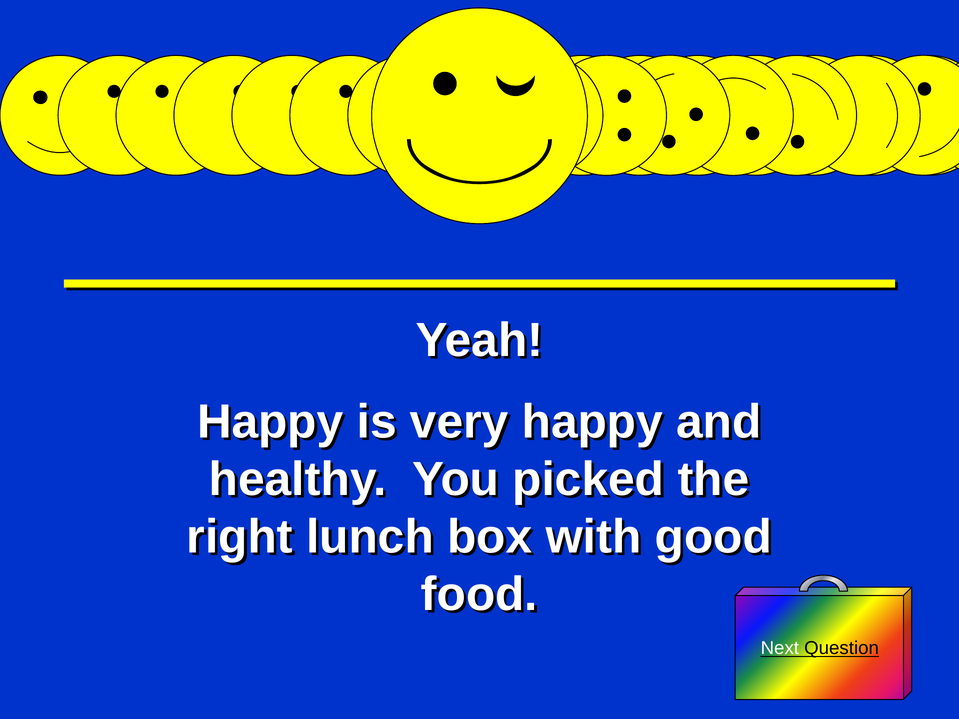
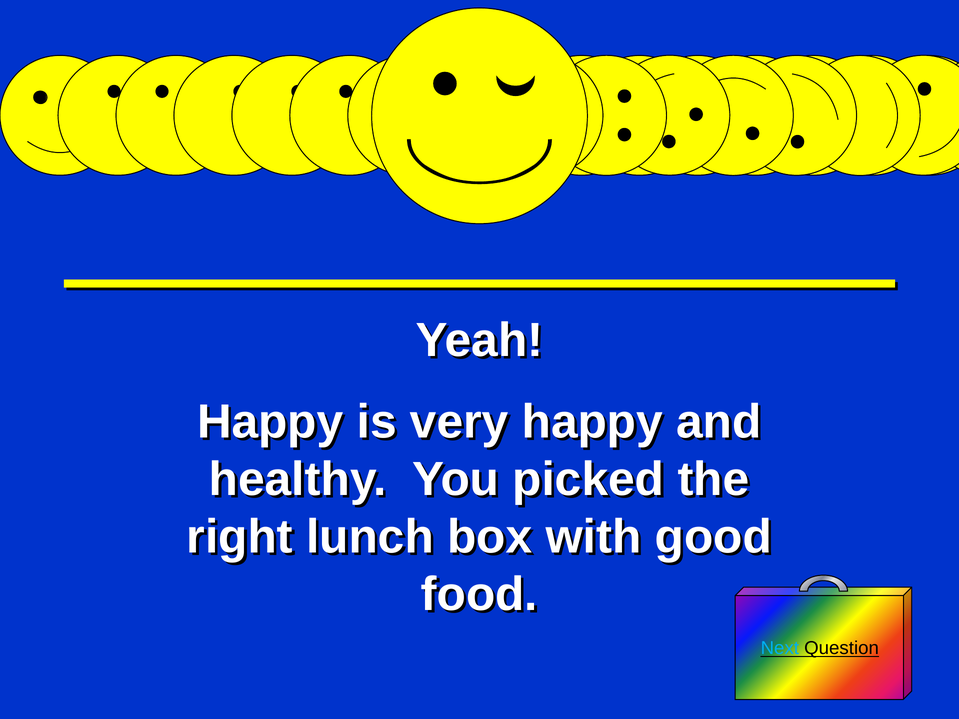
Next colour: white -> light blue (780, 649)
